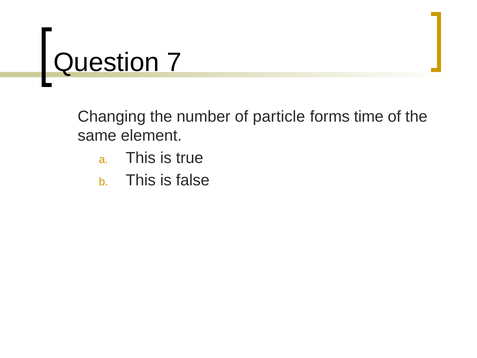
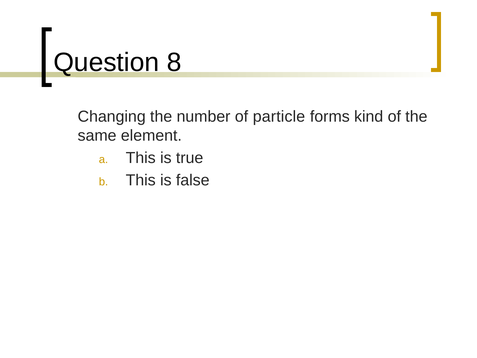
7: 7 -> 8 (174, 62)
time: time -> kind (369, 116)
